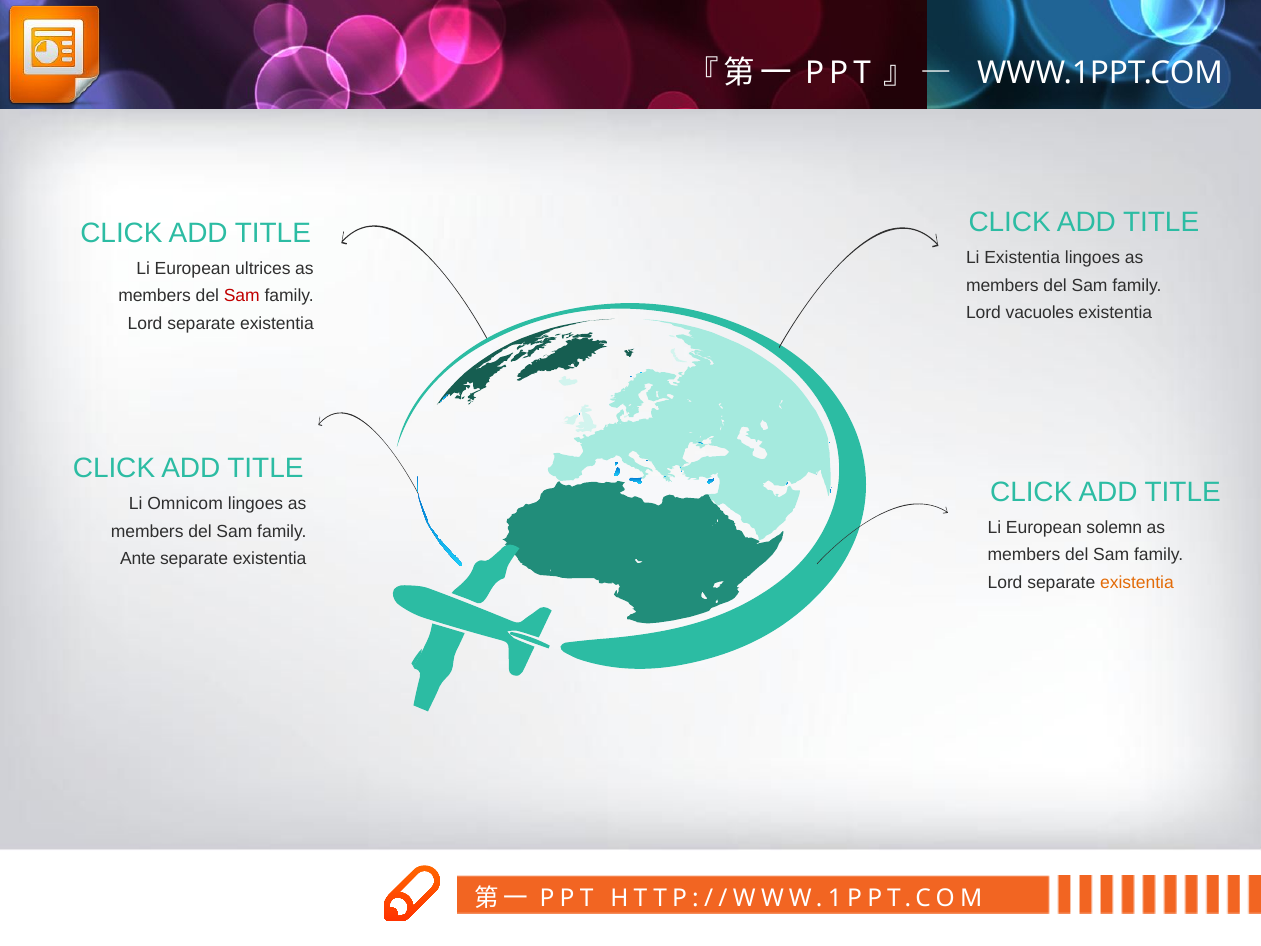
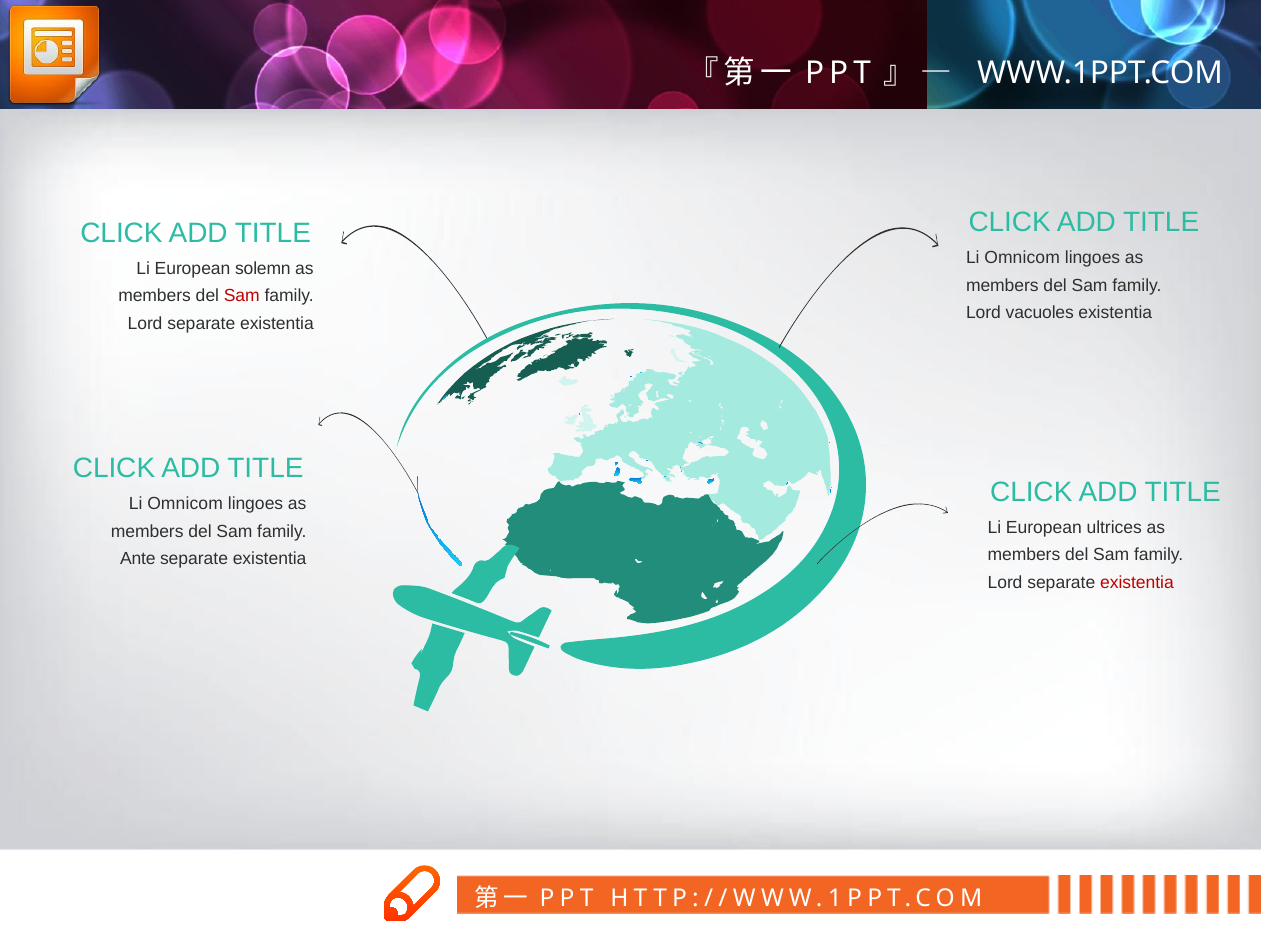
Existentia: Existentia -> Omnicom (1022, 258)
ultrices: ultrices -> solemn (263, 269)
solemn: solemn -> ultrices (1114, 527)
existentia colour: orange -> red (1137, 582)
